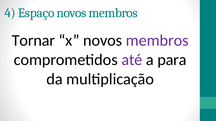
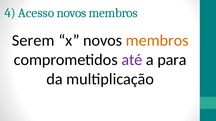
Espaço: Espaço -> Acesso (36, 13)
Tornar: Tornar -> Serem (33, 41)
membros colour: purple -> orange (157, 41)
